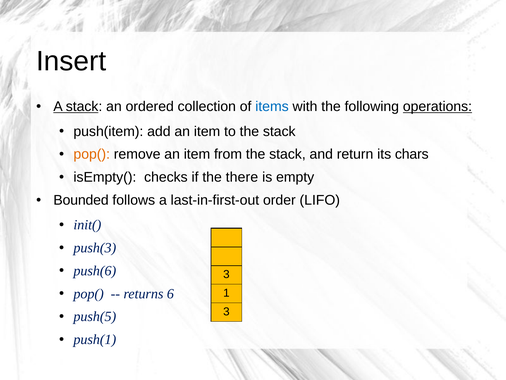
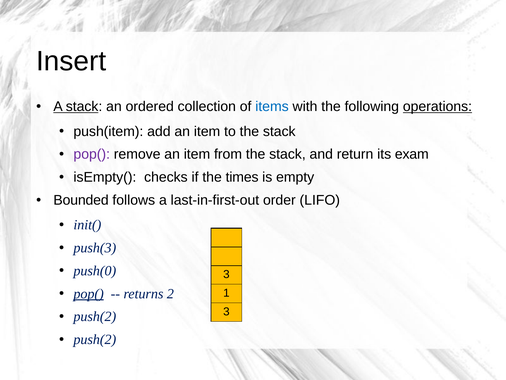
pop( colour: orange -> purple (92, 154)
chars: chars -> exam (412, 154)
there: there -> times (242, 177)
push(6: push(6 -> push(0 (95, 270)
pop( underline: none -> present (89, 293)
6: 6 -> 2 (170, 293)
push(5: push(5 -> push(2 (95, 316)
push(1: push(1 -> push(2 (95, 339)
